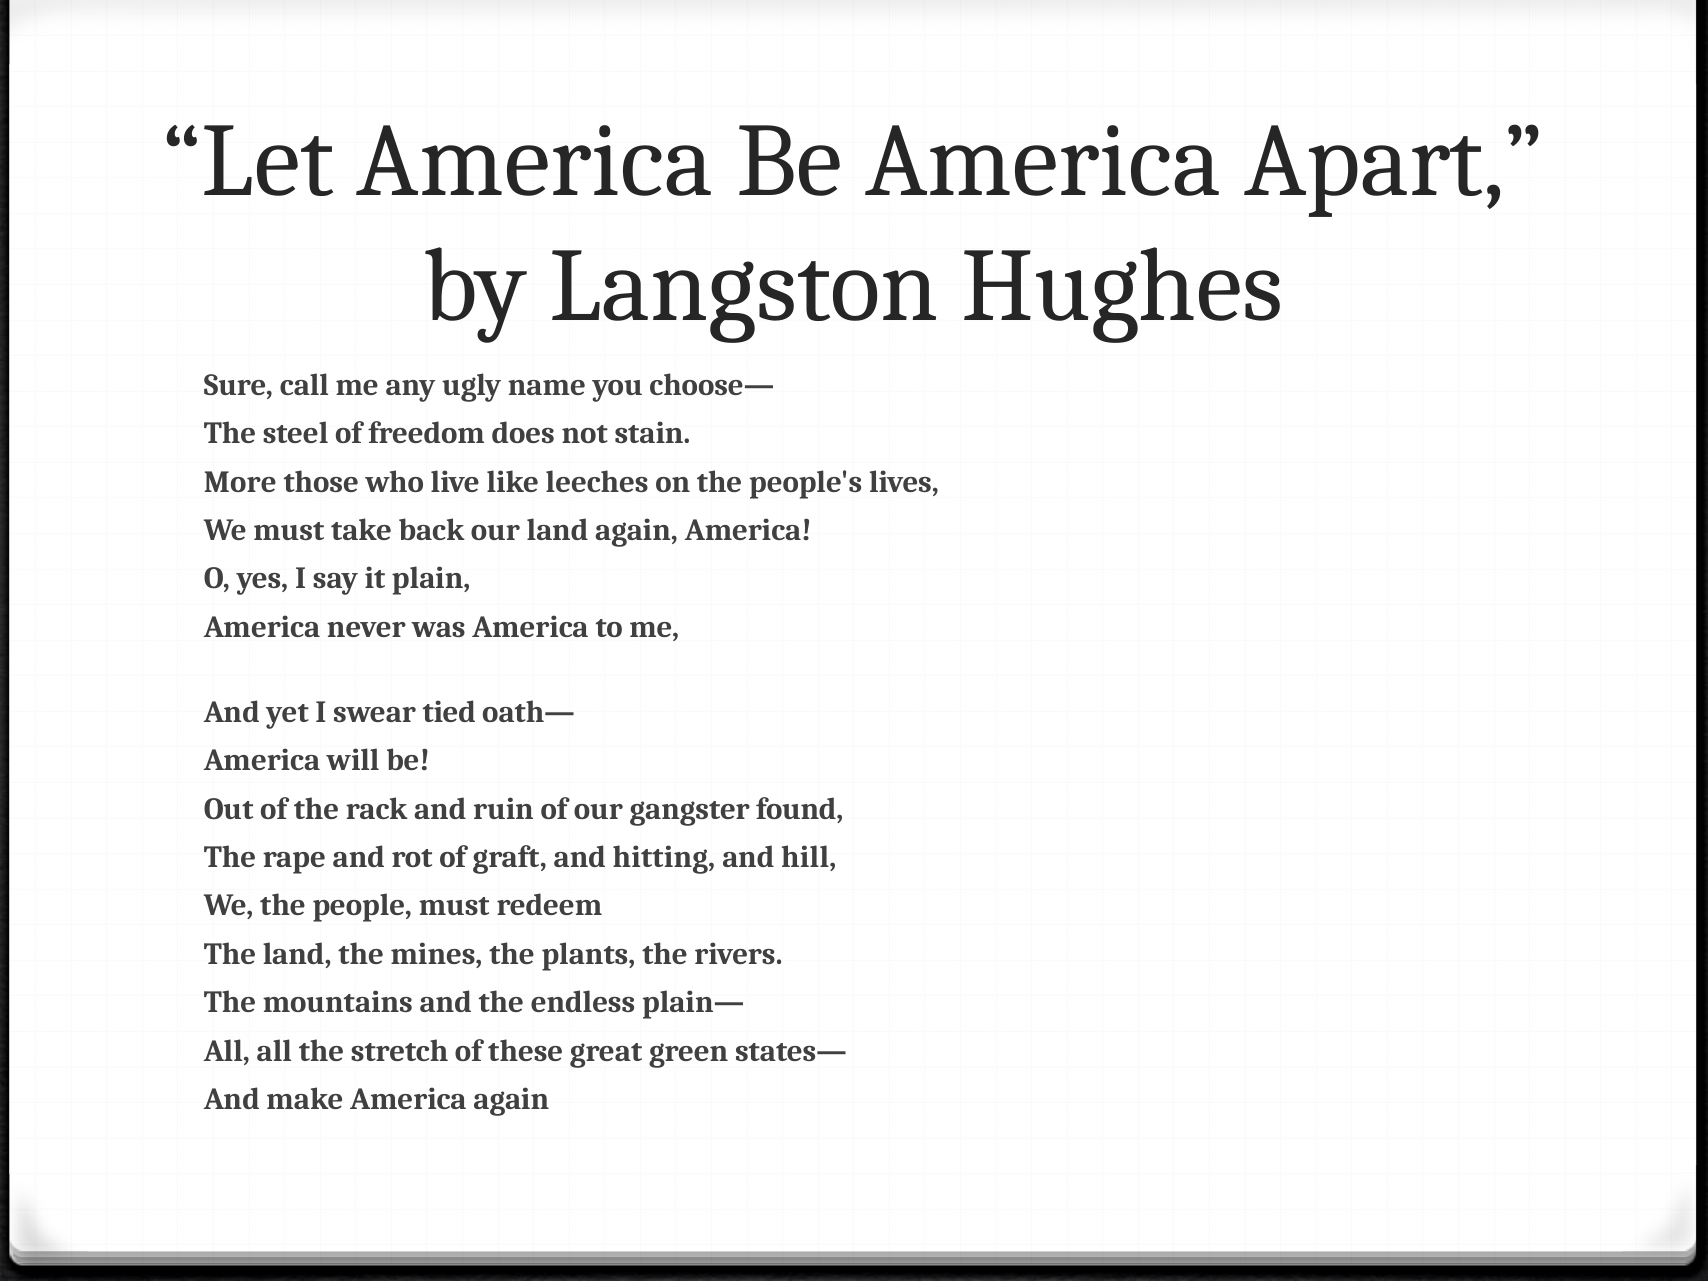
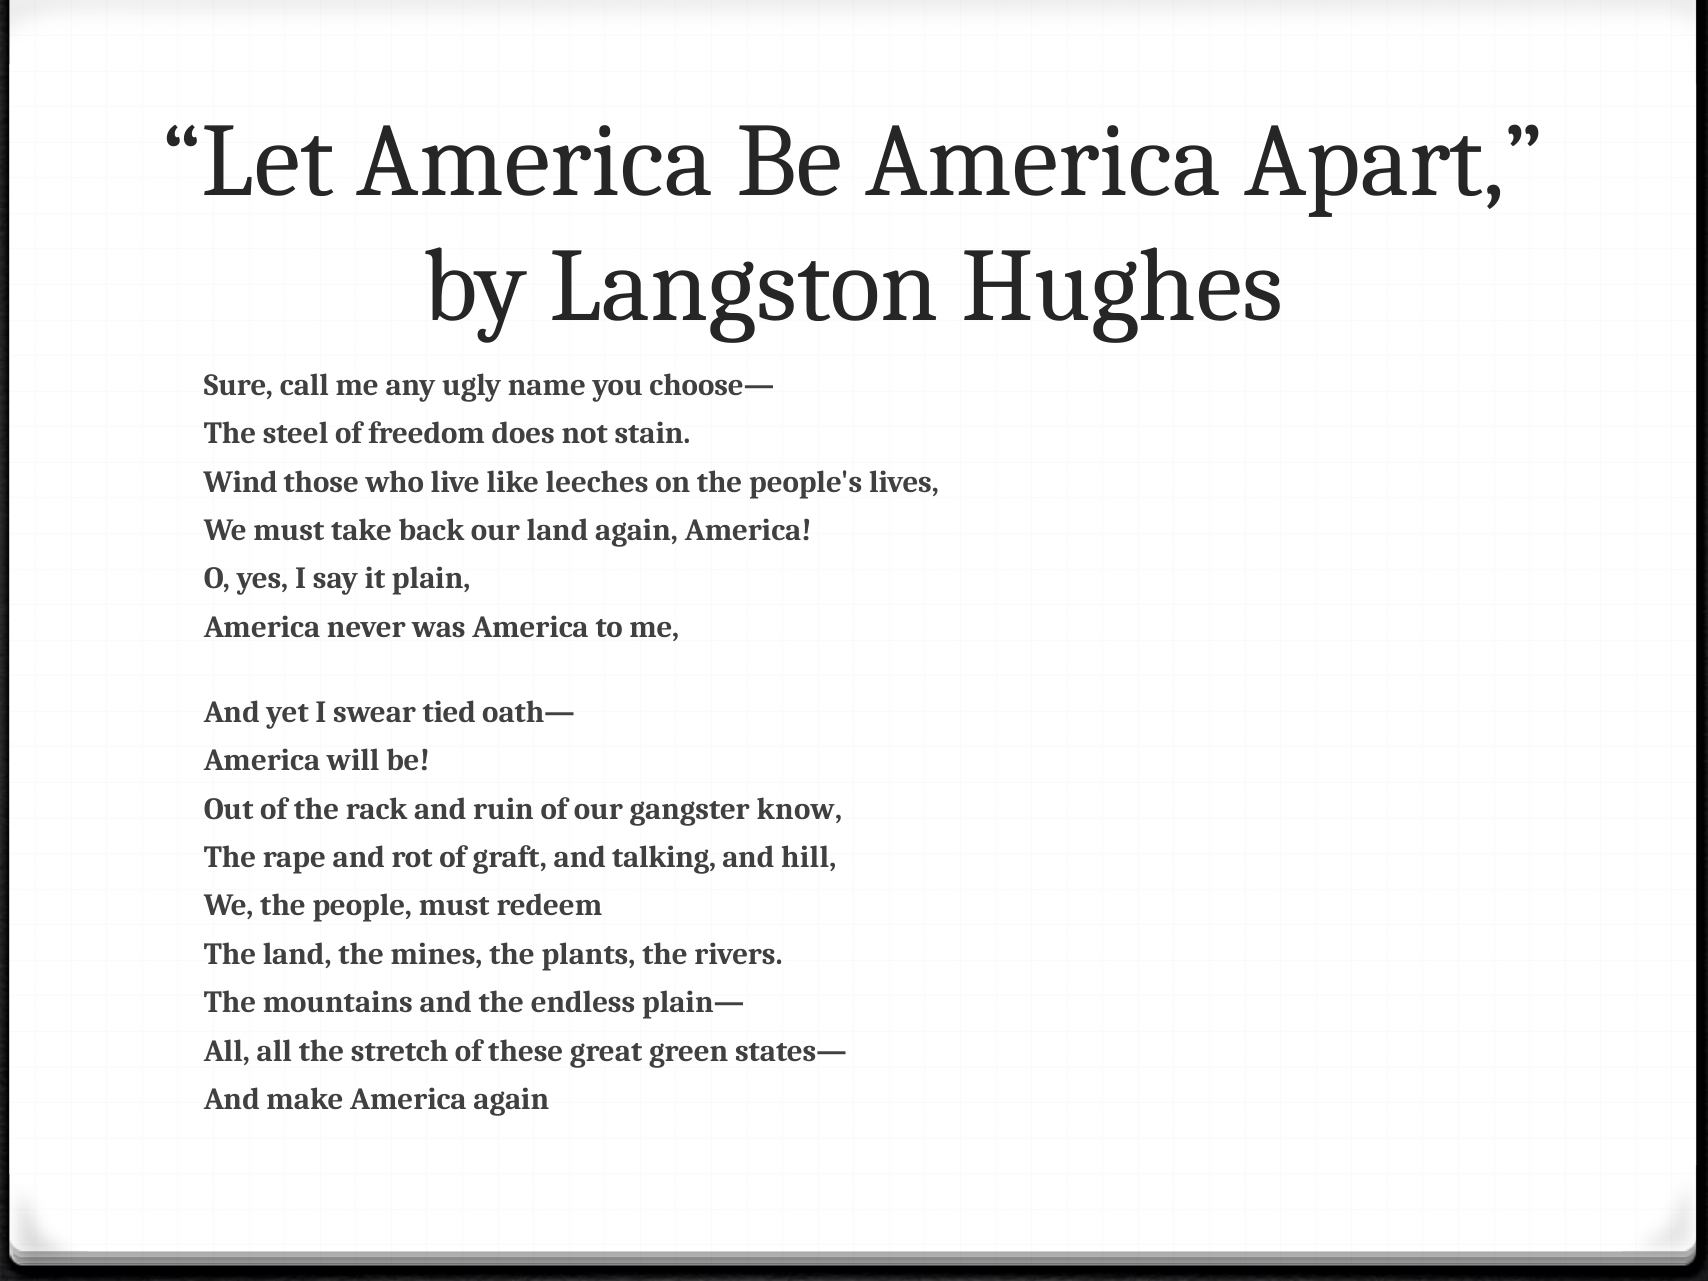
More: More -> Wind (240, 482)
found: found -> know (799, 809)
hitting: hitting -> talking (664, 857)
